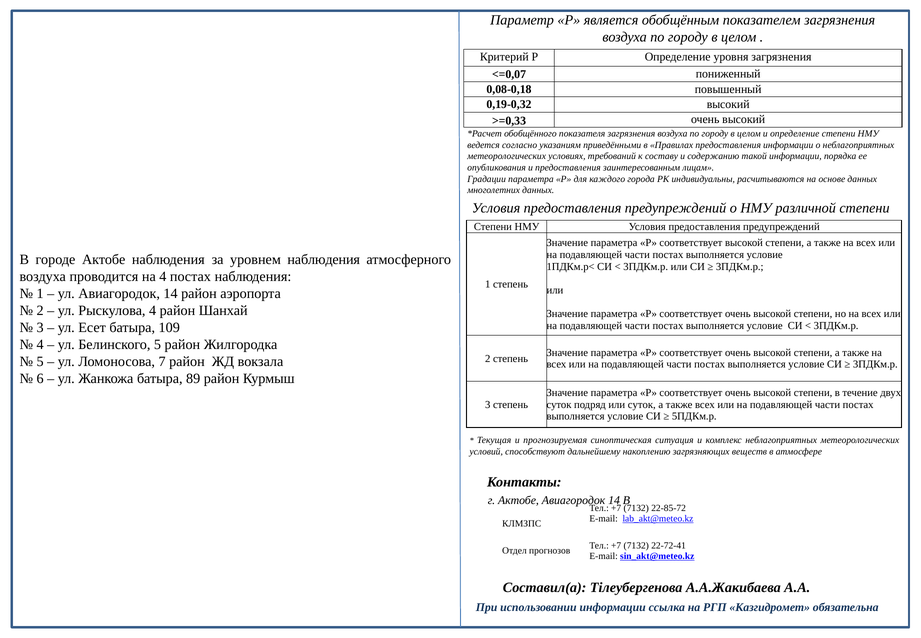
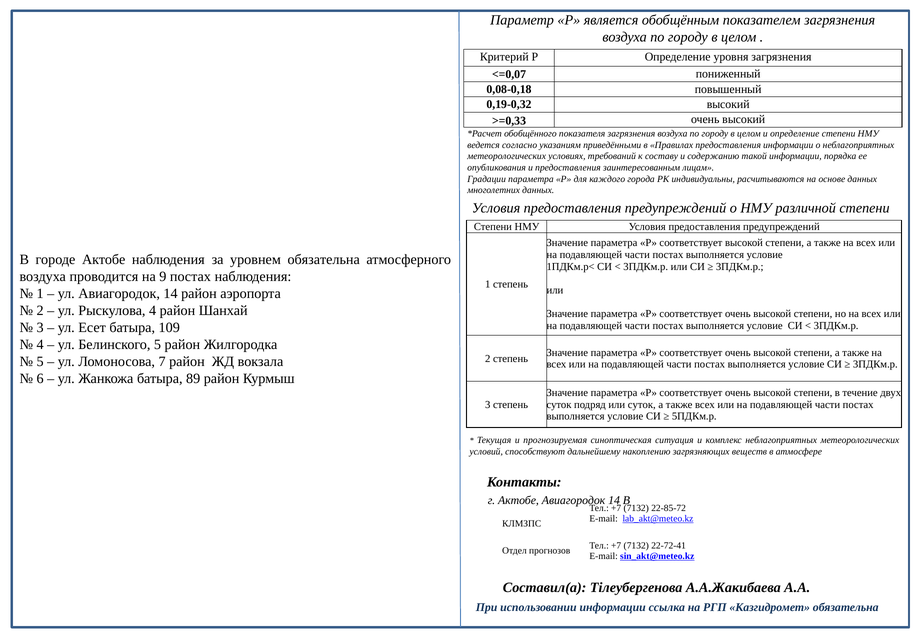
уровнем наблюдения: наблюдения -> обязательна (324, 259)
на 4: 4 -> 9 (163, 276)
